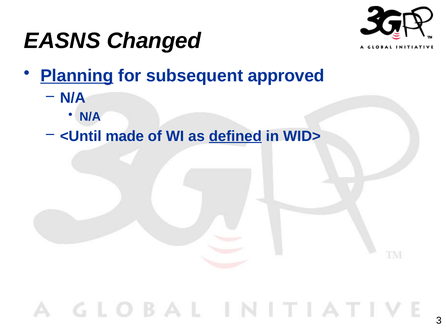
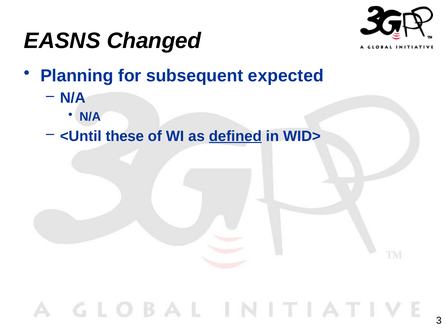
Planning underline: present -> none (77, 76)
approved: approved -> expected (286, 76)
made: made -> these (125, 136)
